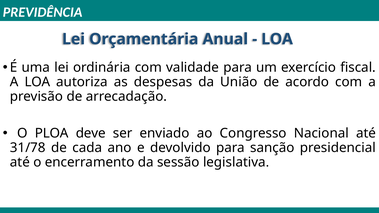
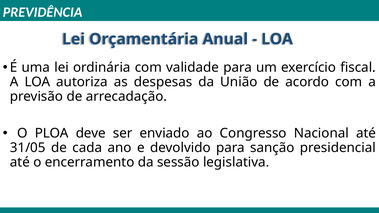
31/78: 31/78 -> 31/05 (28, 148)
